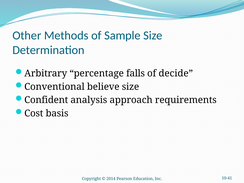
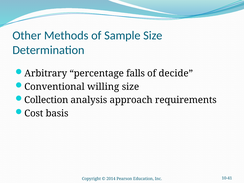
believe: believe -> willing (103, 87)
Confident: Confident -> Collection (46, 100)
